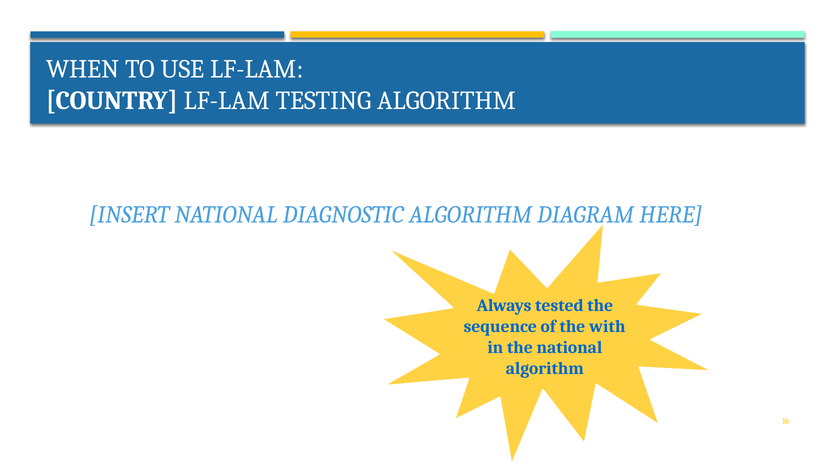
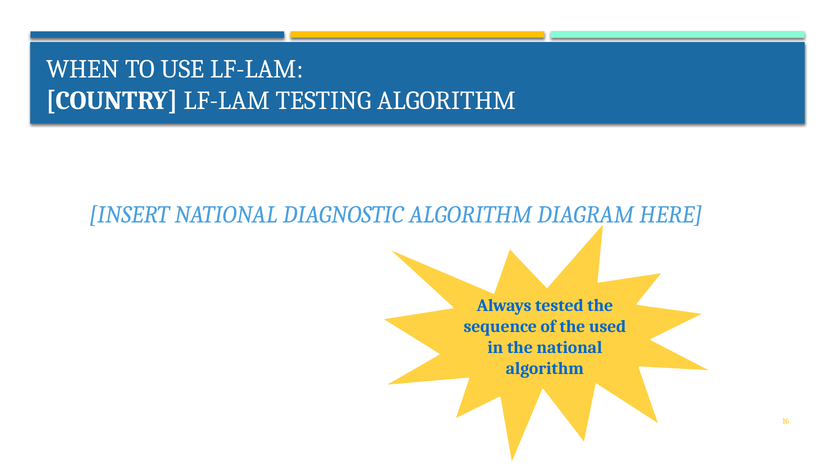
with: with -> used (608, 326)
